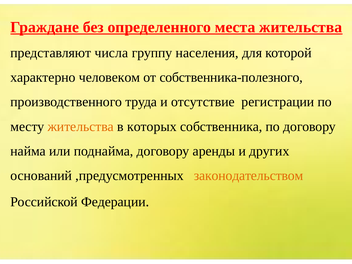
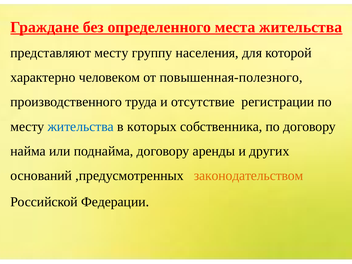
представляют числа: числа -> месту (111, 53)
собственника-полезного: собственника-полезного -> повышенная-полезного (231, 77)
жительства colour: orange -> blue (81, 127)
